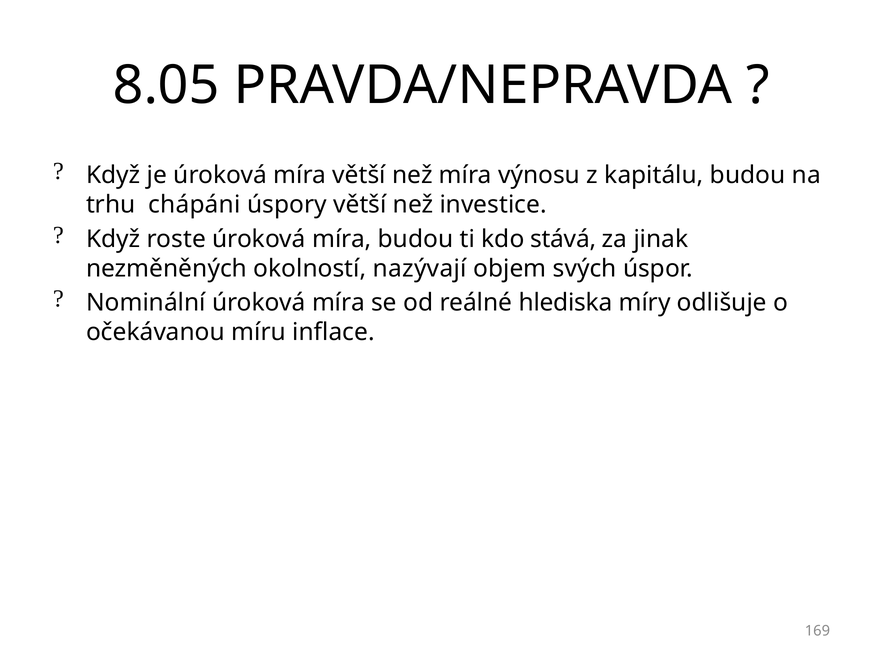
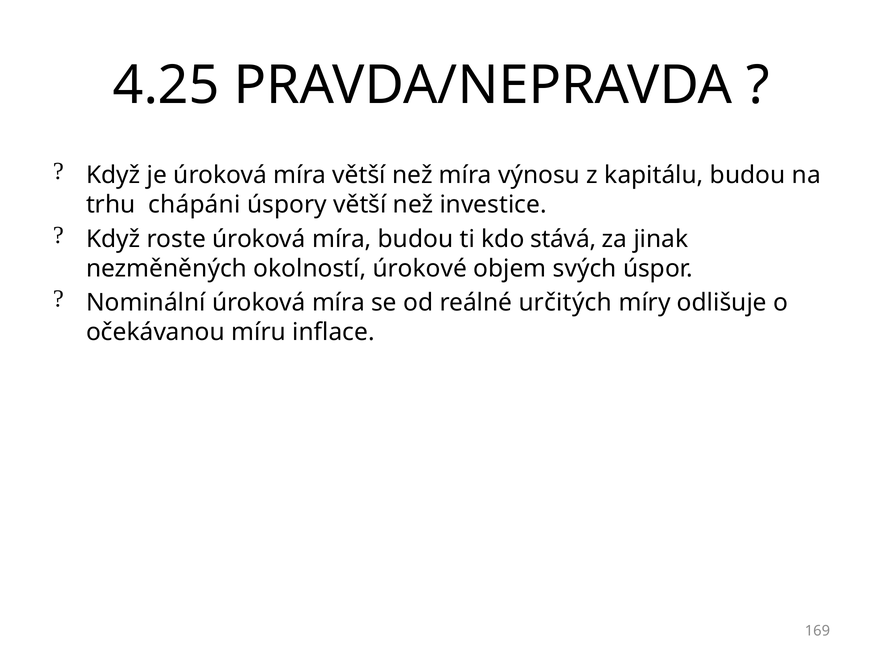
8.05: 8.05 -> 4.25 (166, 85)
nazývají: nazývají -> úrokové (420, 269)
hlediska: hlediska -> určitých (565, 303)
